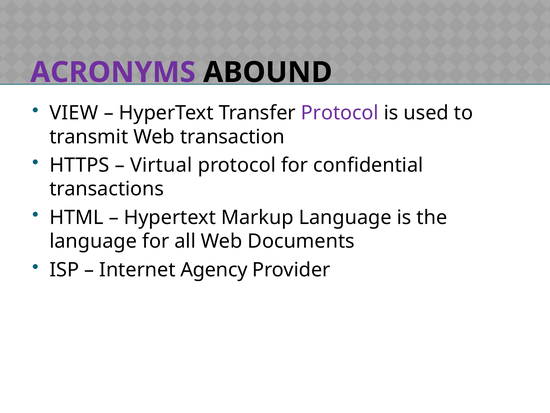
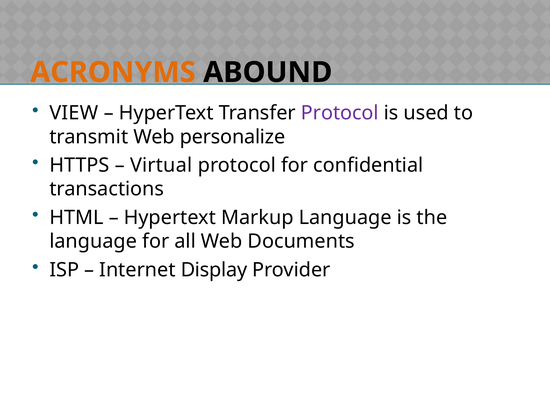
ACRONYMS colour: purple -> orange (113, 72)
transaction: transaction -> personalize (233, 137)
Agency: Agency -> Display (214, 270)
